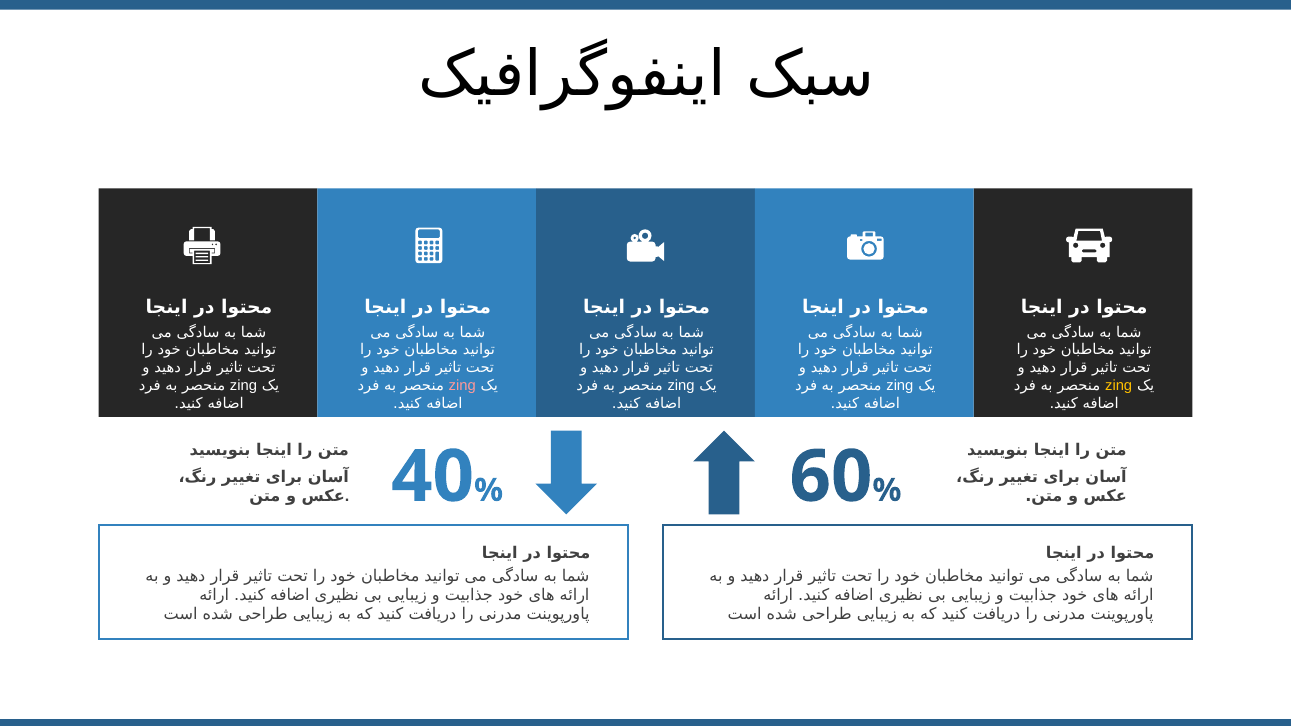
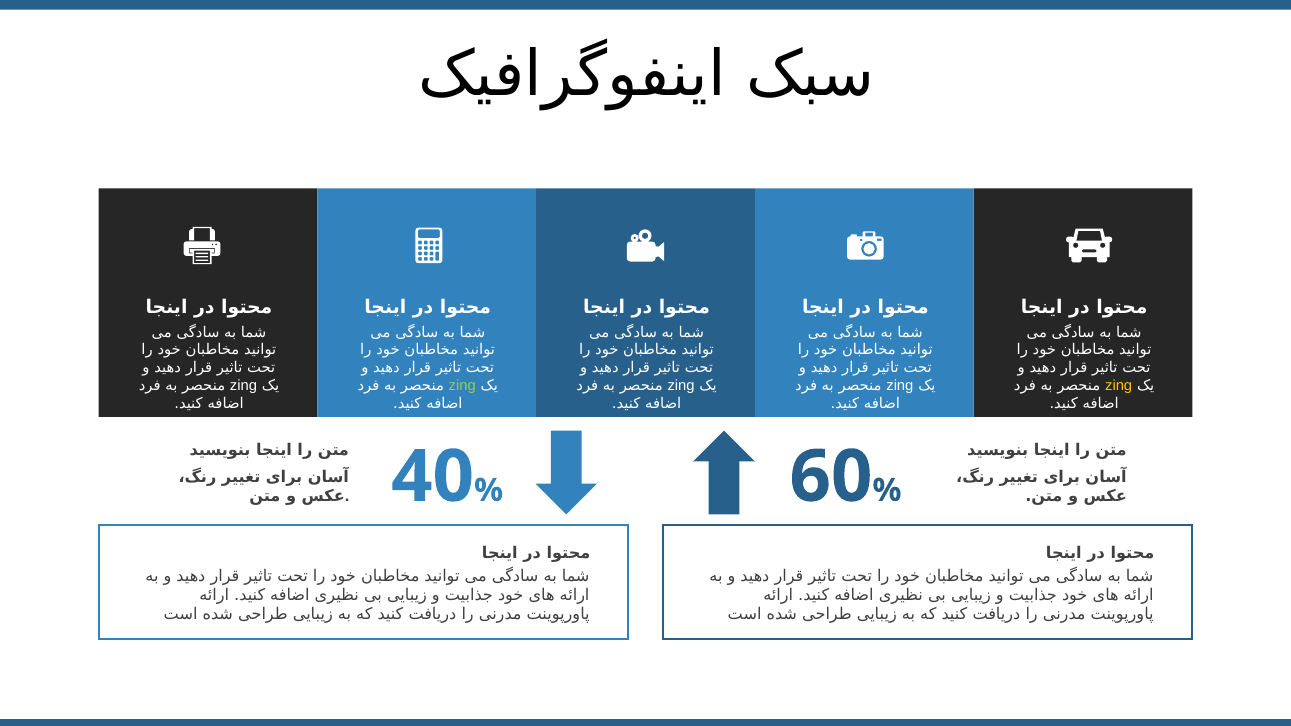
zing colour: pink -> light green (462, 386)
